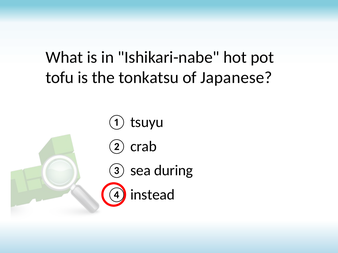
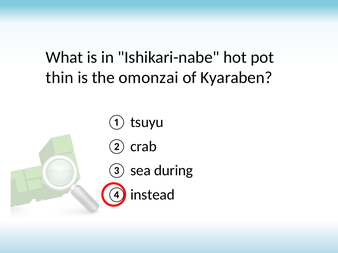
tofu: tofu -> thin (60, 78)
tonkatsu: tonkatsu -> omonzai (149, 78)
Japanese: Japanese -> Kyaraben (236, 78)
